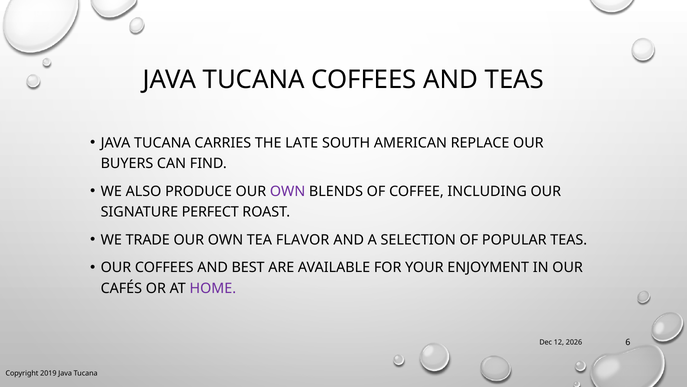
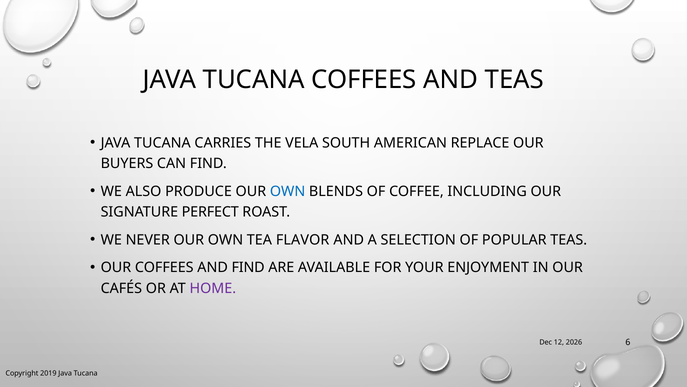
LATE: LATE -> VELA (302, 143)
OWN colour: purple -> blue (288, 191)
TRADE: TRADE -> NEVER (148, 239)
AND BEST: BEST -> FIND (248, 267)
